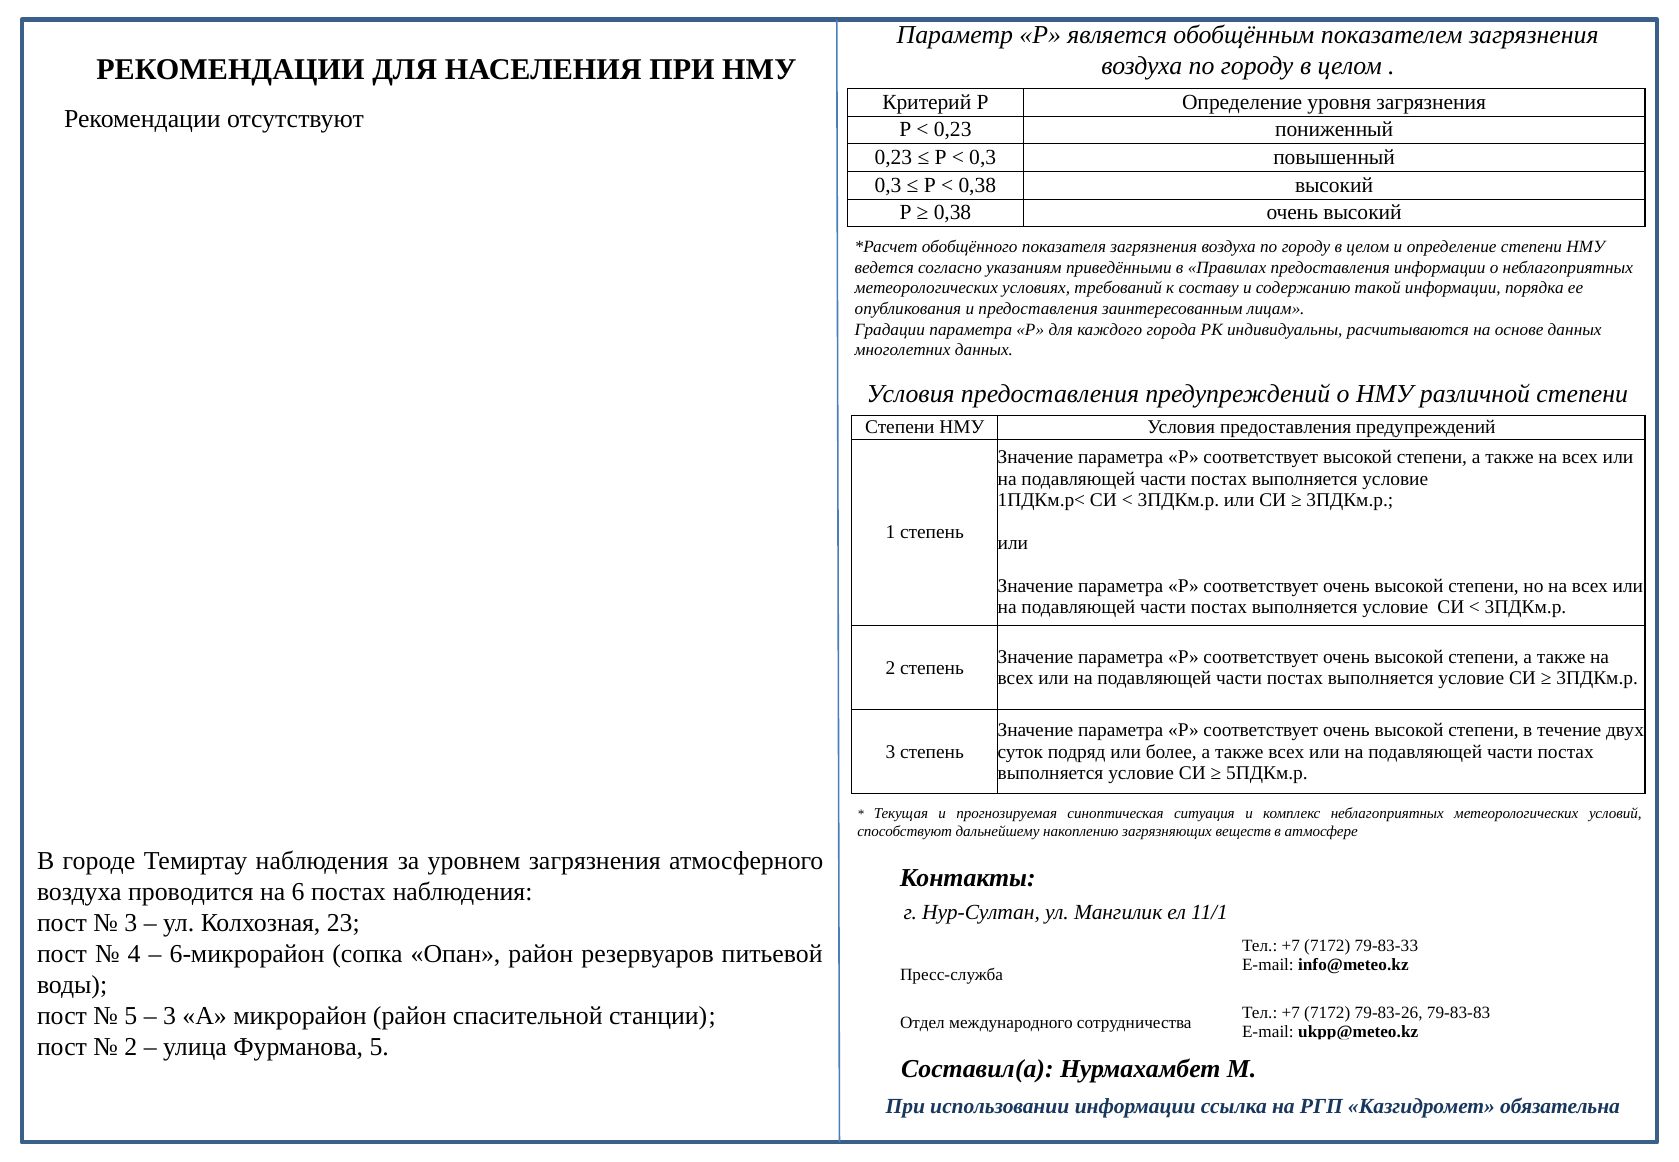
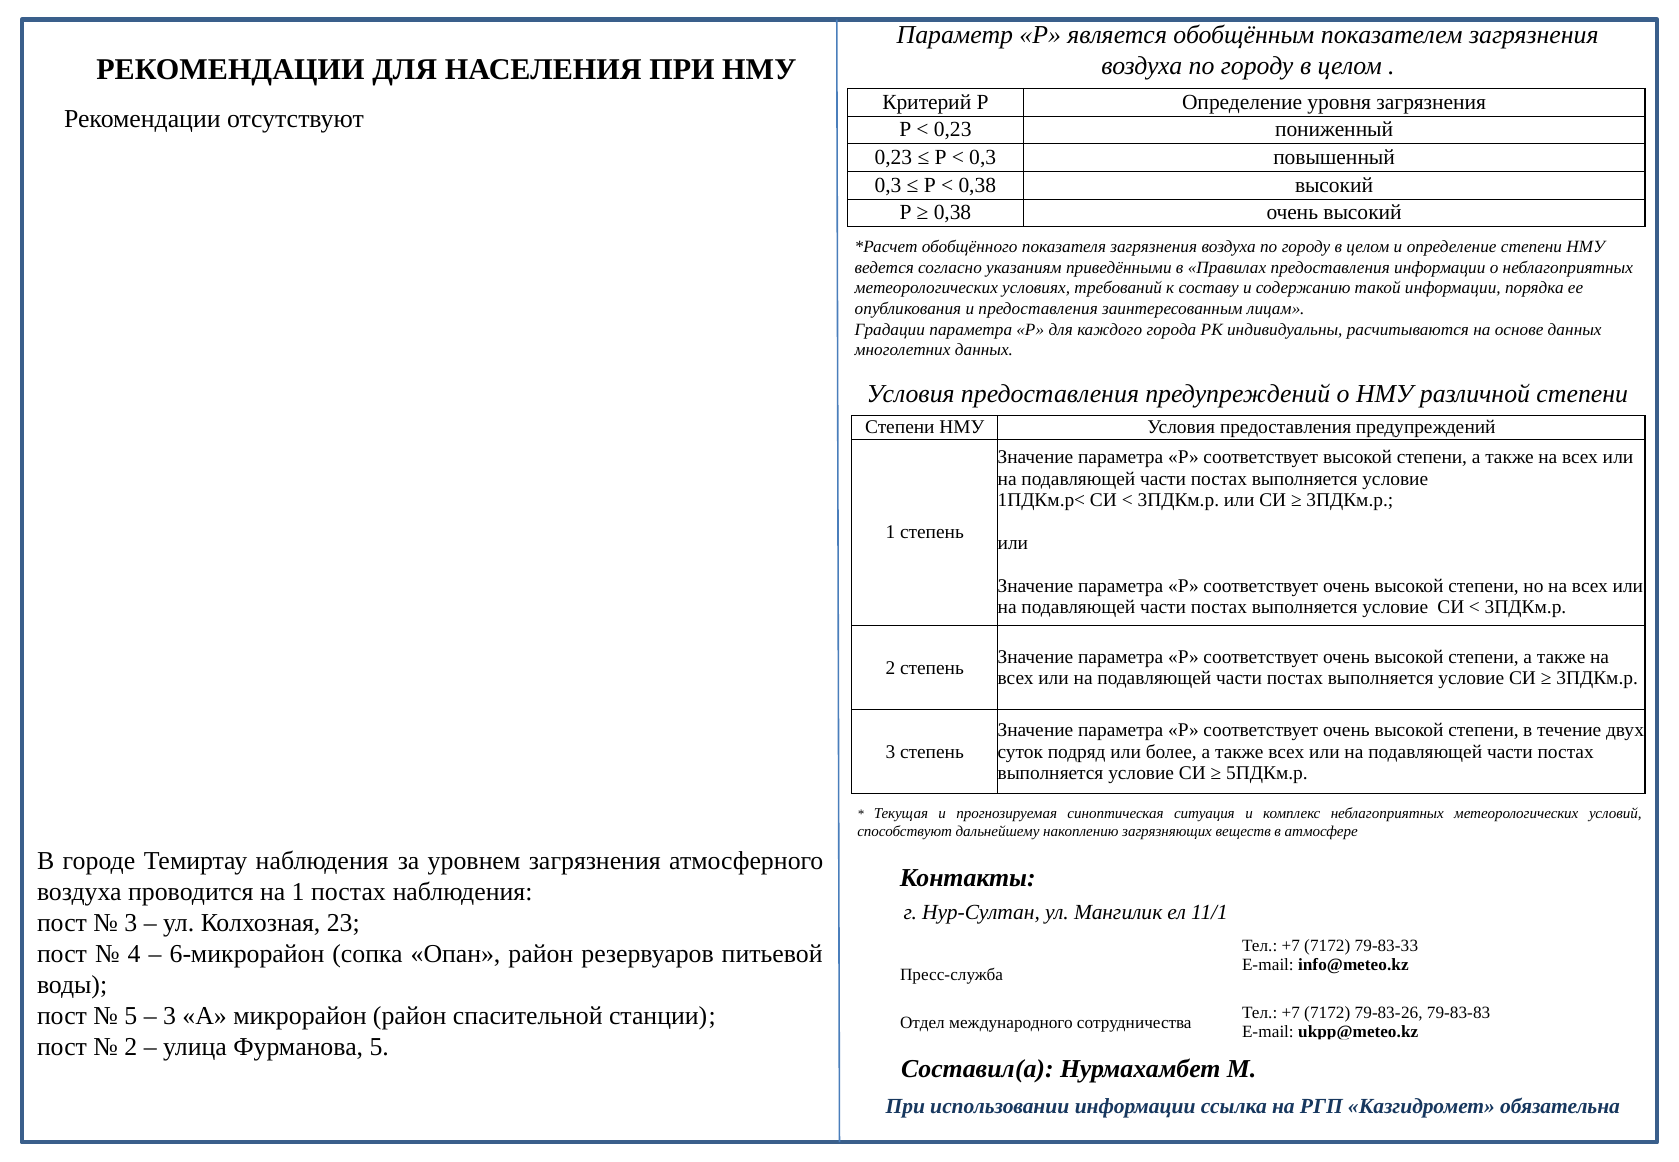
на 6: 6 -> 1 (298, 892)
